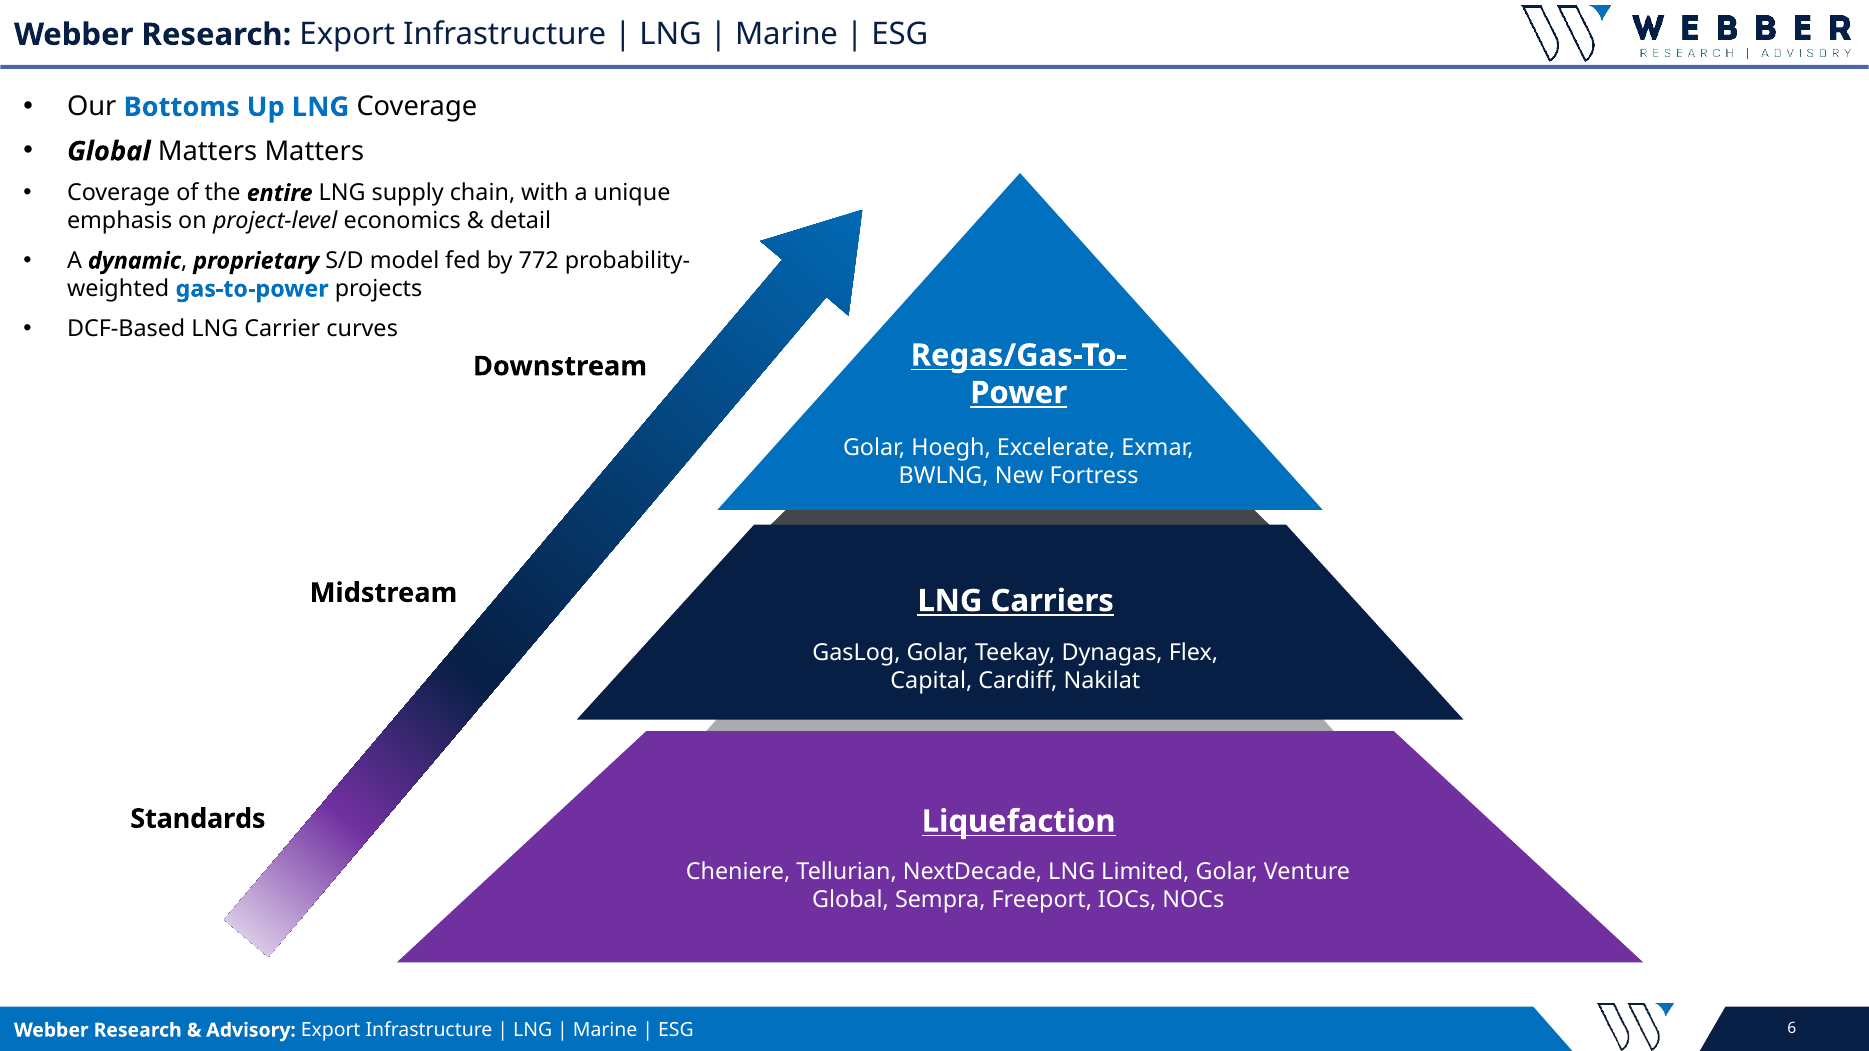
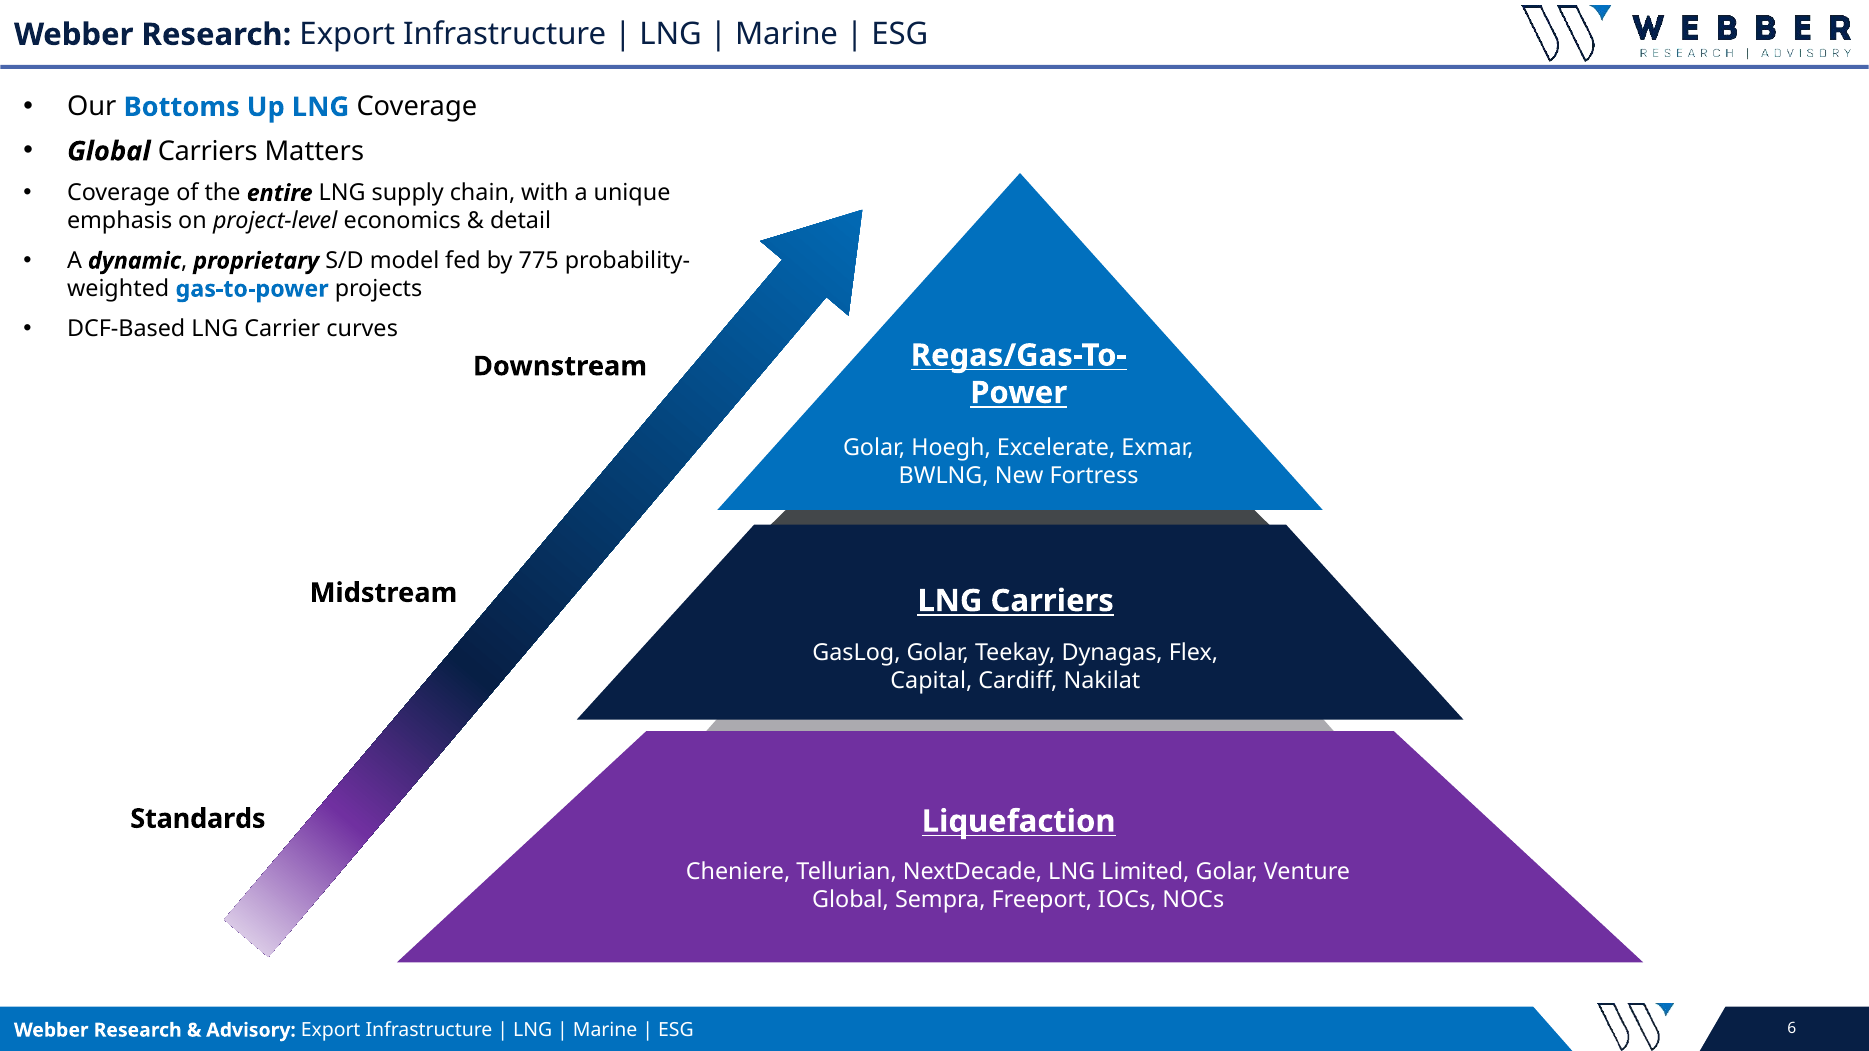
Global Matters: Matters -> Carriers (208, 151)
772: 772 -> 775 (539, 261)
